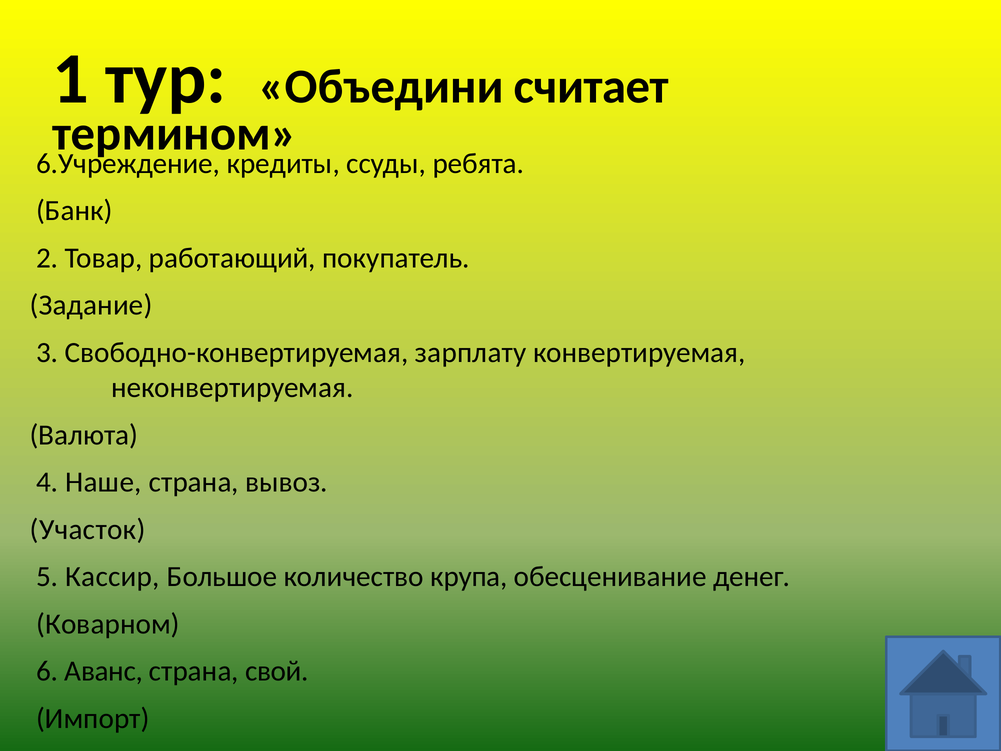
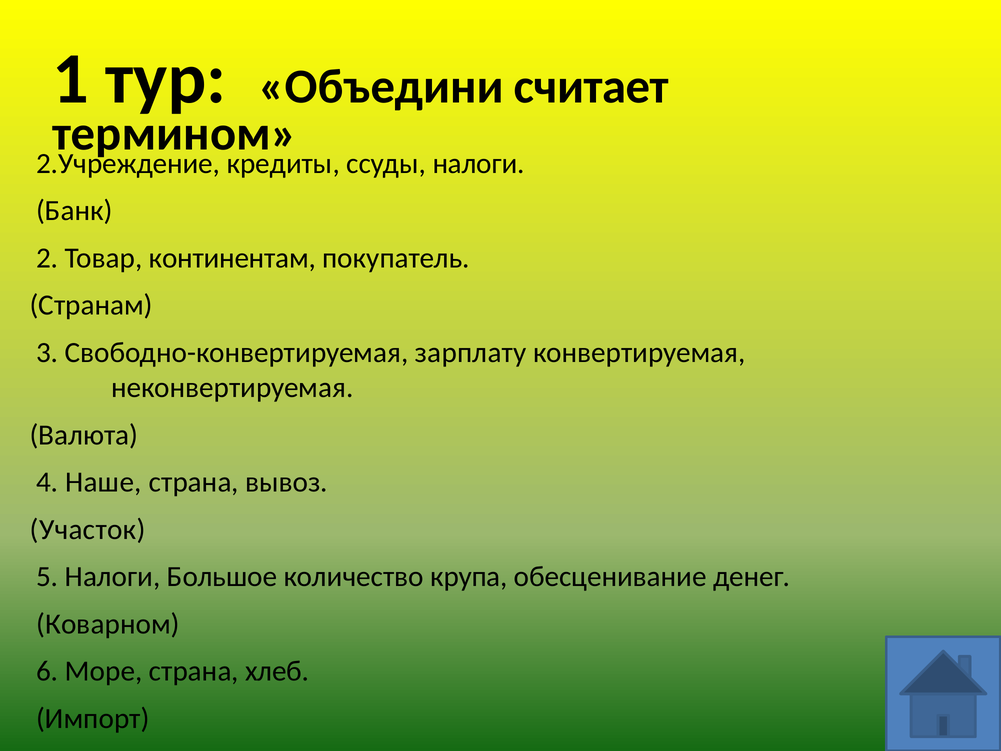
6.Учреждение: 6.Учреждение -> 2.Учреждение (128, 163)
ссуды ребята: ребята -> налоги (478, 163)
работающий: работающий -> континентам (232, 258)
Задание: Задание -> Странам (91, 305)
5 Кассир: Кассир -> Налоги (113, 577)
Аванс: Аванс -> Море (104, 671)
свой: свой -> хлеб (277, 671)
